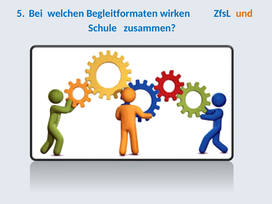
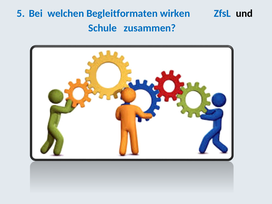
und colour: orange -> black (244, 14)
